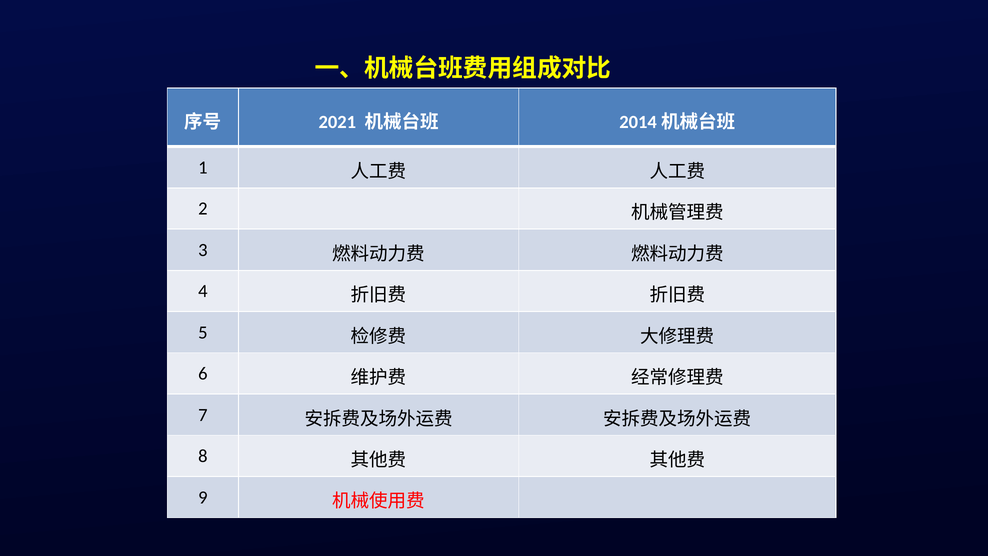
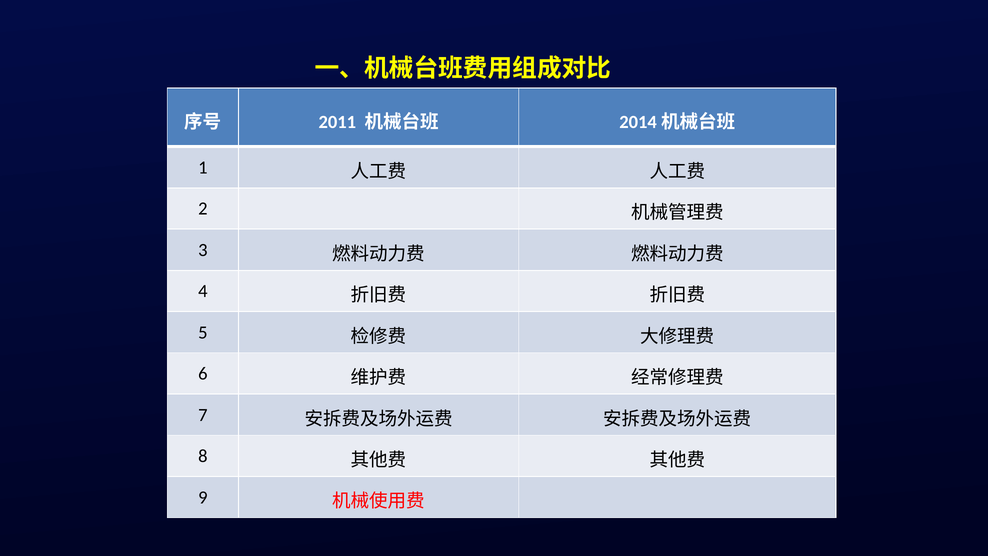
2021: 2021 -> 2011 (337, 122)
